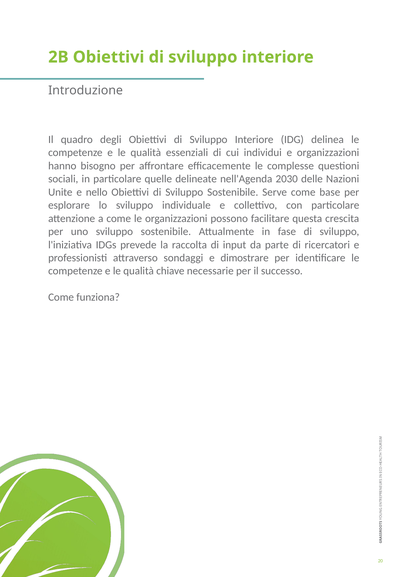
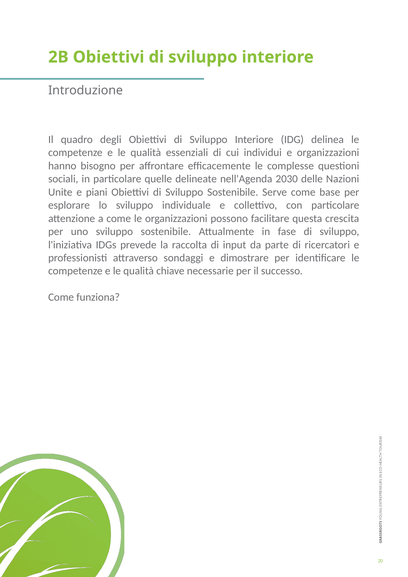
nello: nello -> piani (97, 192)
